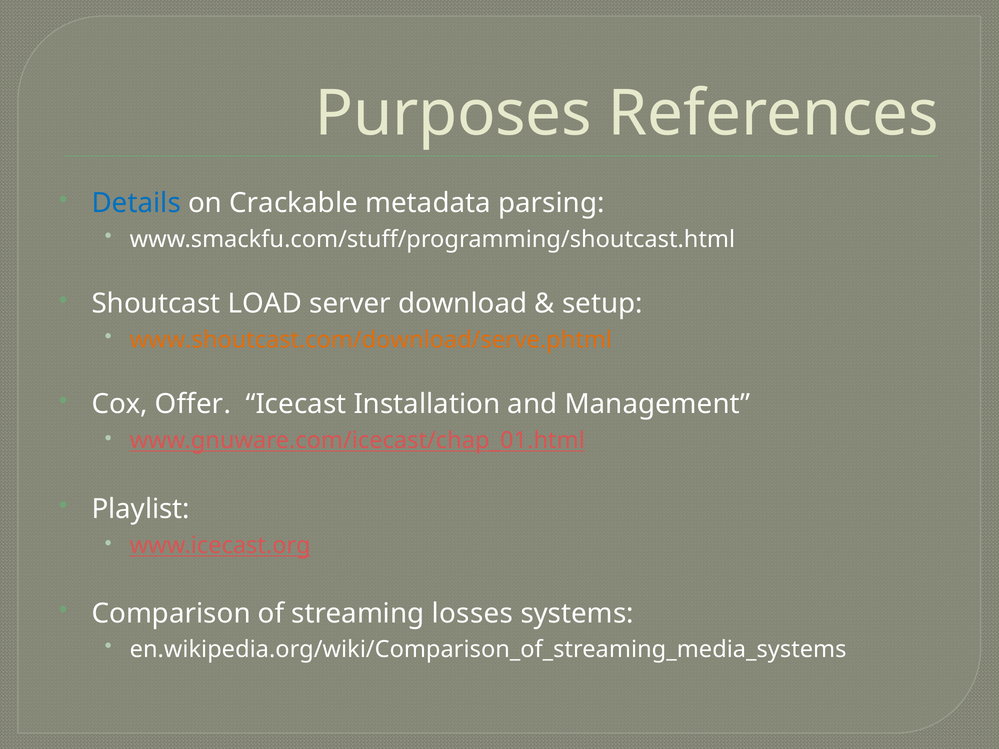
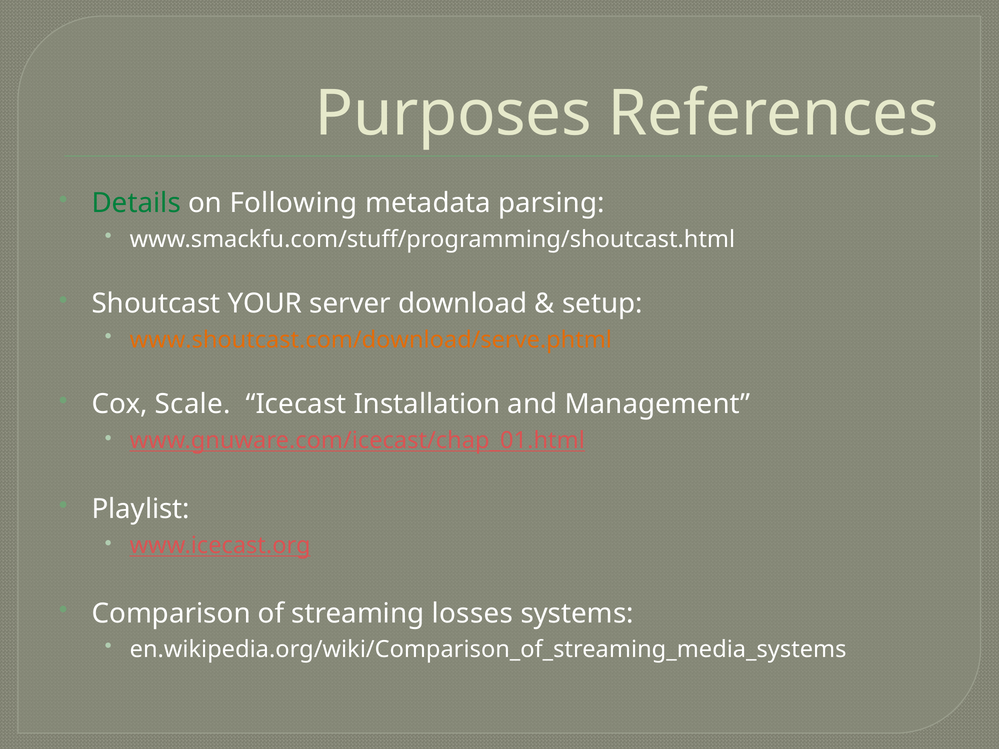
Details colour: blue -> green (136, 203)
Crackable: Crackable -> Following (294, 203)
LOAD: LOAD -> YOUR (265, 304)
Offer: Offer -> Scale (193, 404)
